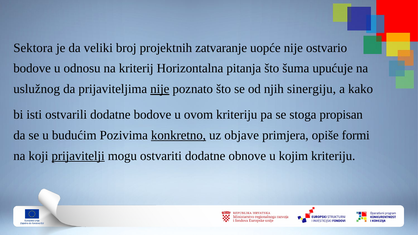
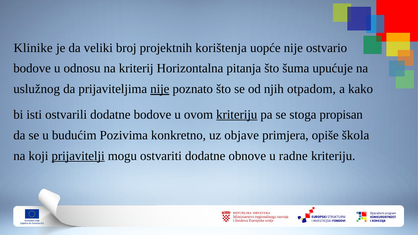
Sektora: Sektora -> Klinike (33, 48)
zatvaranje: zatvaranje -> korištenja (221, 48)
sinergiju: sinergiju -> otpadom (311, 89)
kriteriju underline: none -> present (237, 115)
konkretno underline: present -> none (179, 135)
formi: formi -> škola (356, 135)
kojim: kojim -> radne (293, 156)
